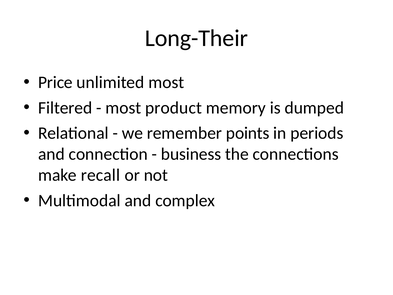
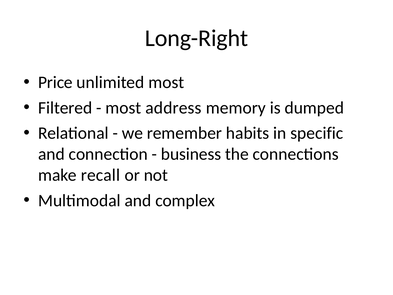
Long-Their: Long-Their -> Long-Right (196, 38)
product: product -> address (173, 108)
points: points -> habits (248, 133)
periods: periods -> specific (317, 133)
